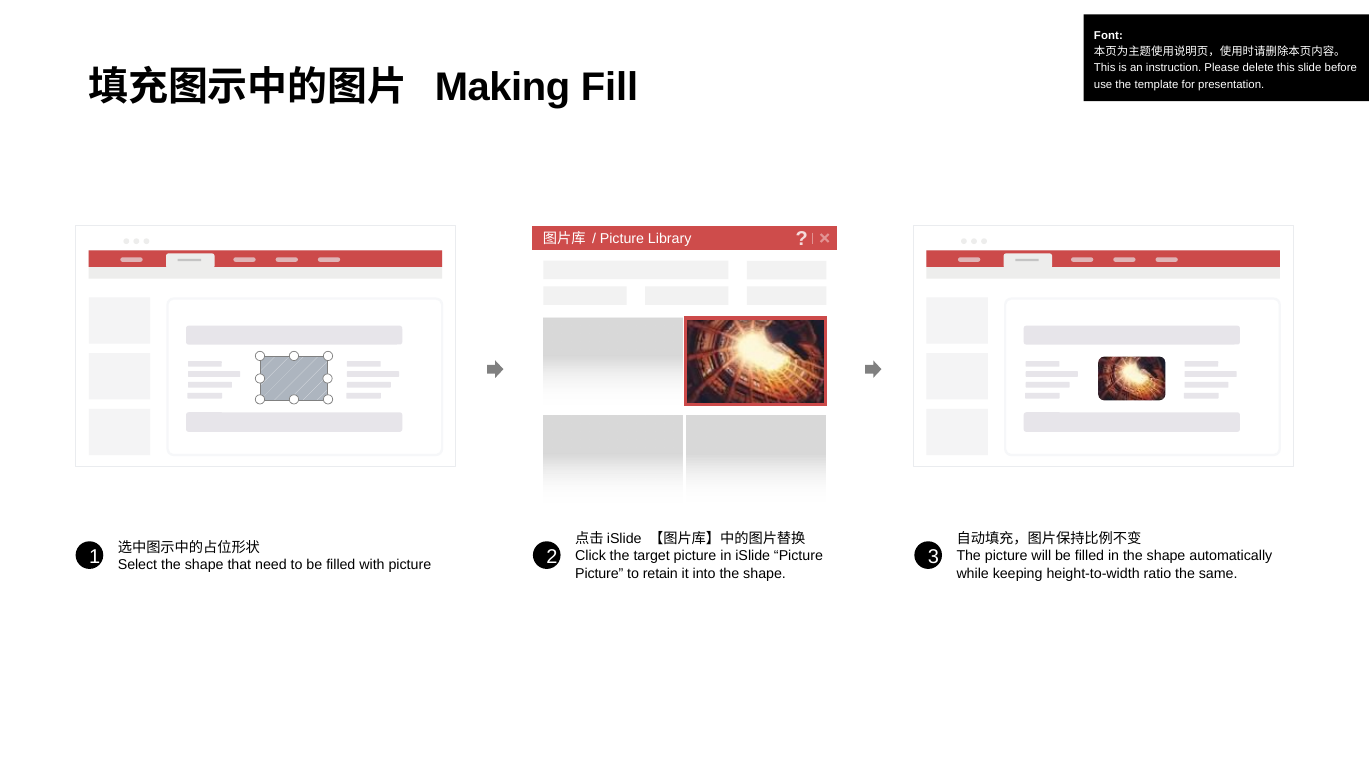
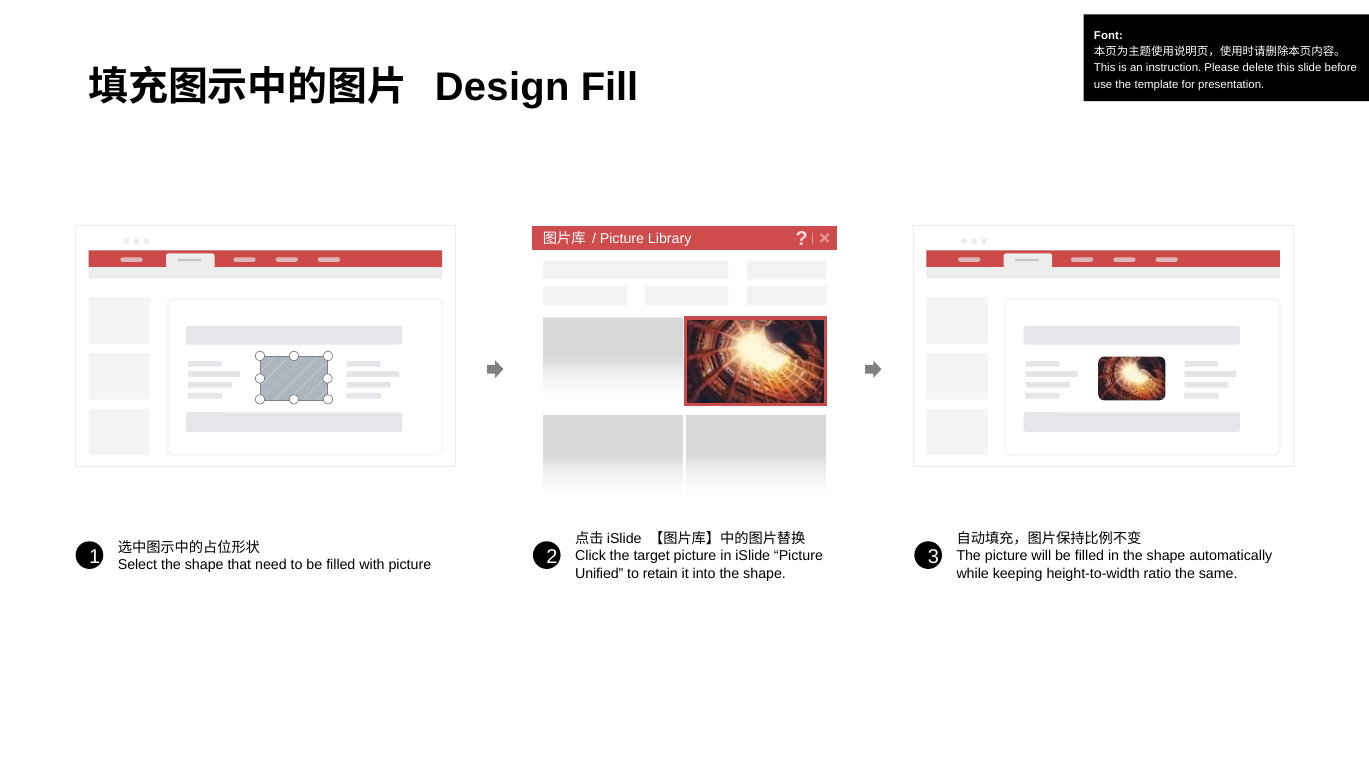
Making: Making -> Design (502, 87)
Picture: Picture -> Unified (599, 573)
